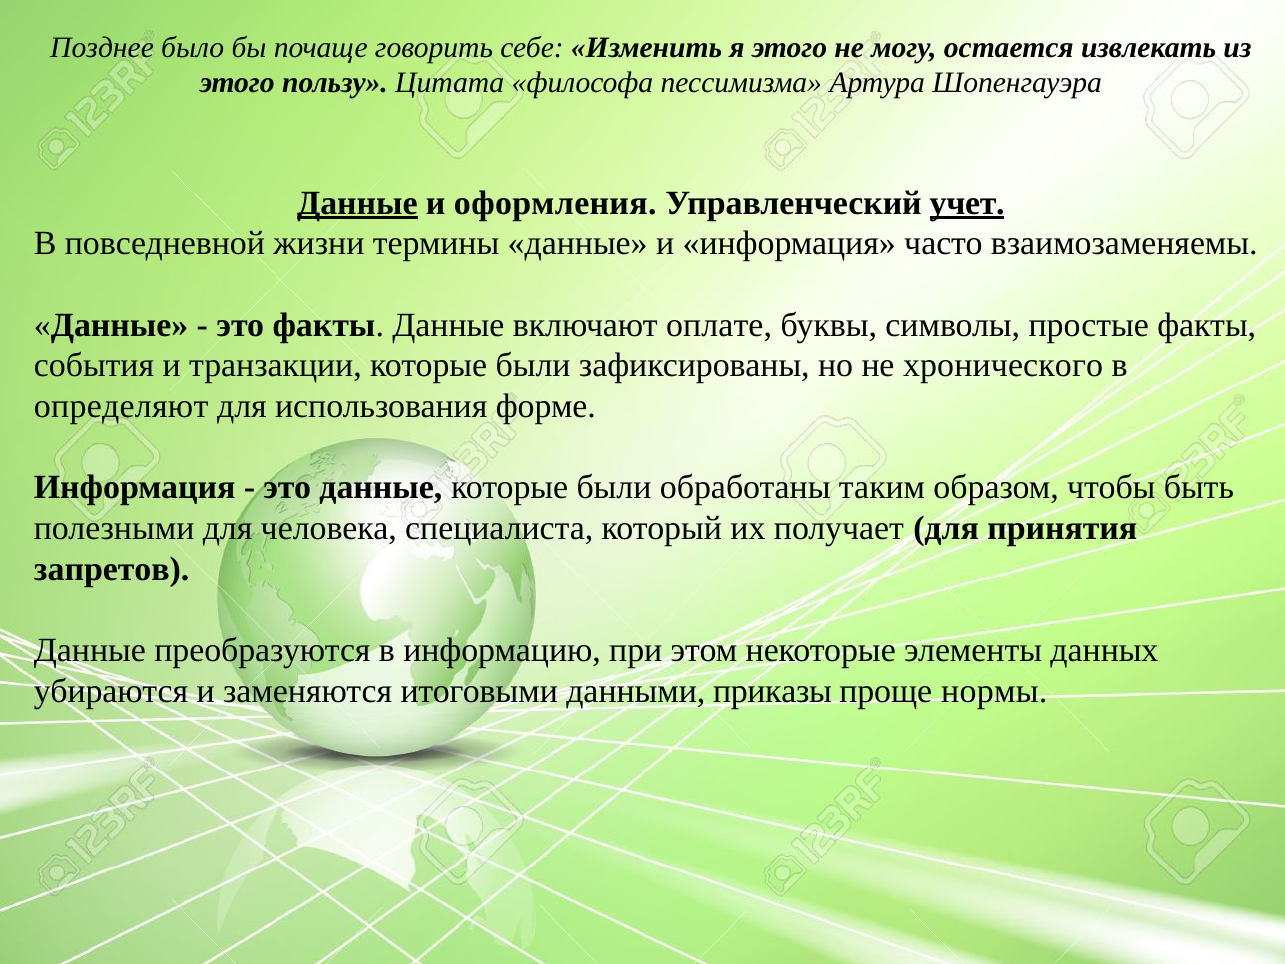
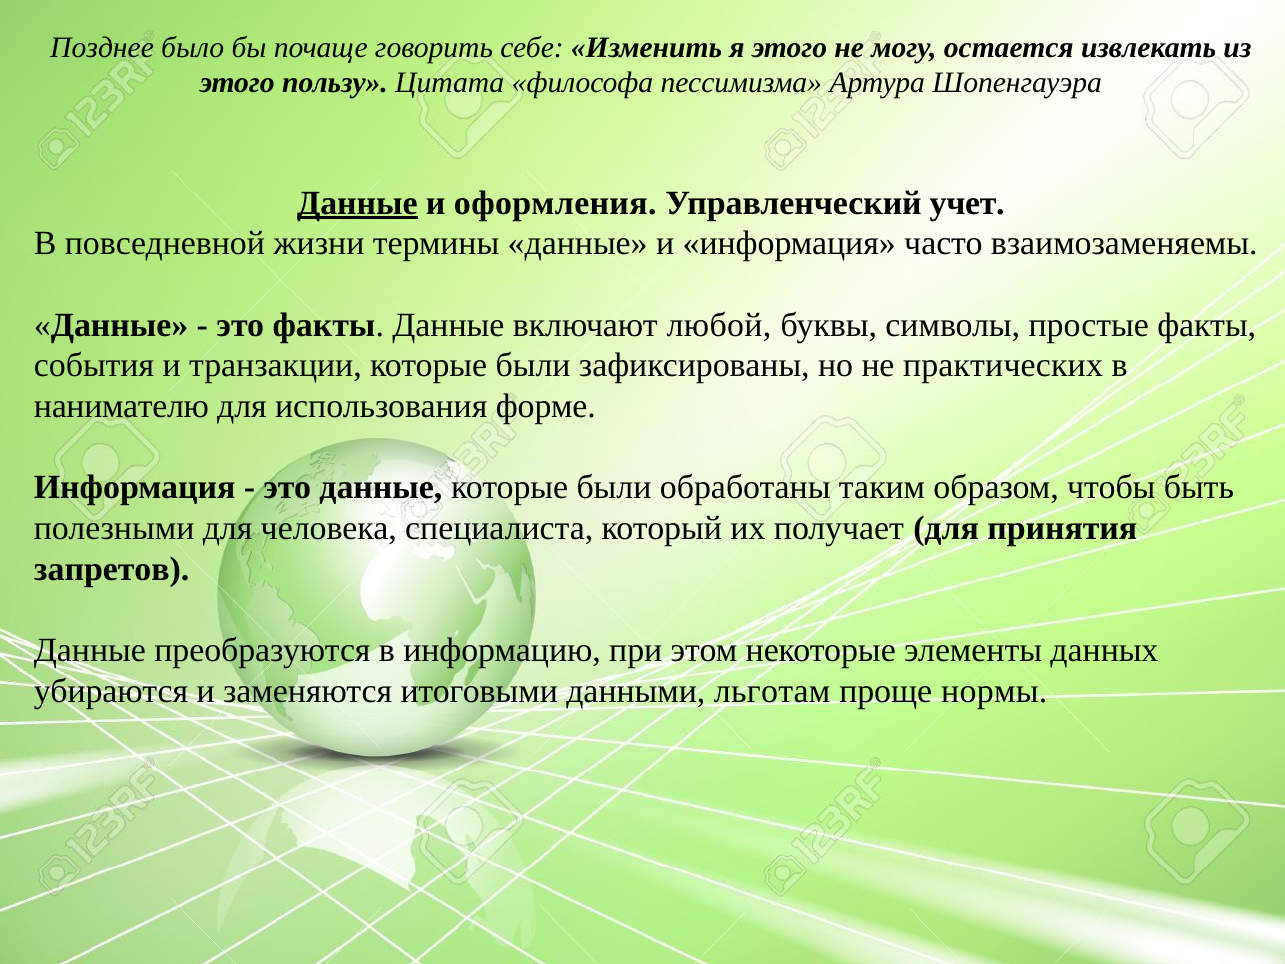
учет underline: present -> none (967, 203)
оплате: оплате -> любой (719, 325)
хронического: хронического -> практических (1003, 366)
определяют: определяют -> нанимателю (121, 406)
приказы: приказы -> льготам (772, 691)
